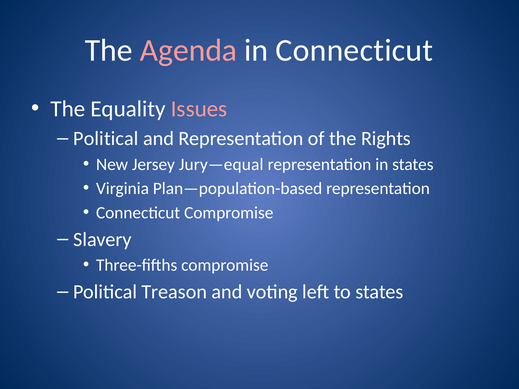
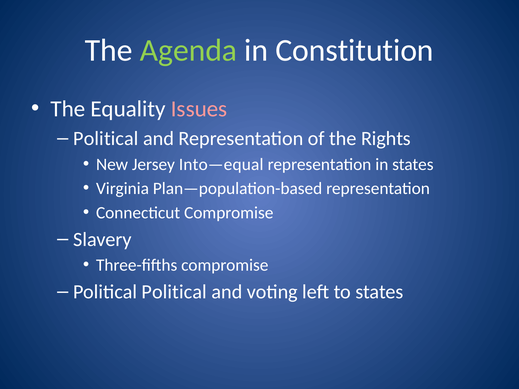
Agenda colour: pink -> light green (189, 50)
in Connecticut: Connecticut -> Constitution (355, 50)
Jury—equal: Jury—equal -> Into—equal (221, 164)
Political Treason: Treason -> Political (174, 292)
